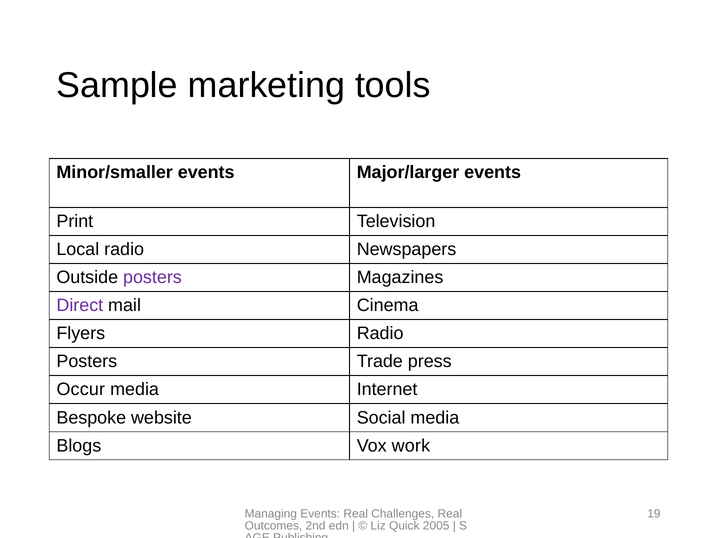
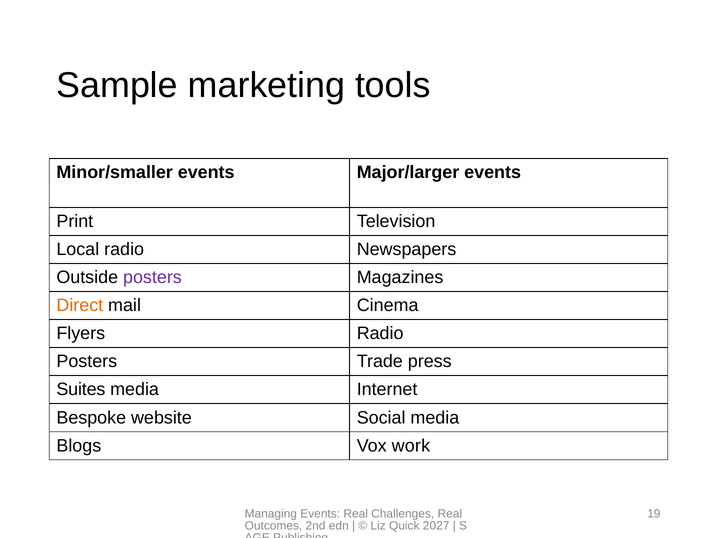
Direct colour: purple -> orange (80, 305)
Occur: Occur -> Suites (81, 389)
2005: 2005 -> 2027 (436, 525)
